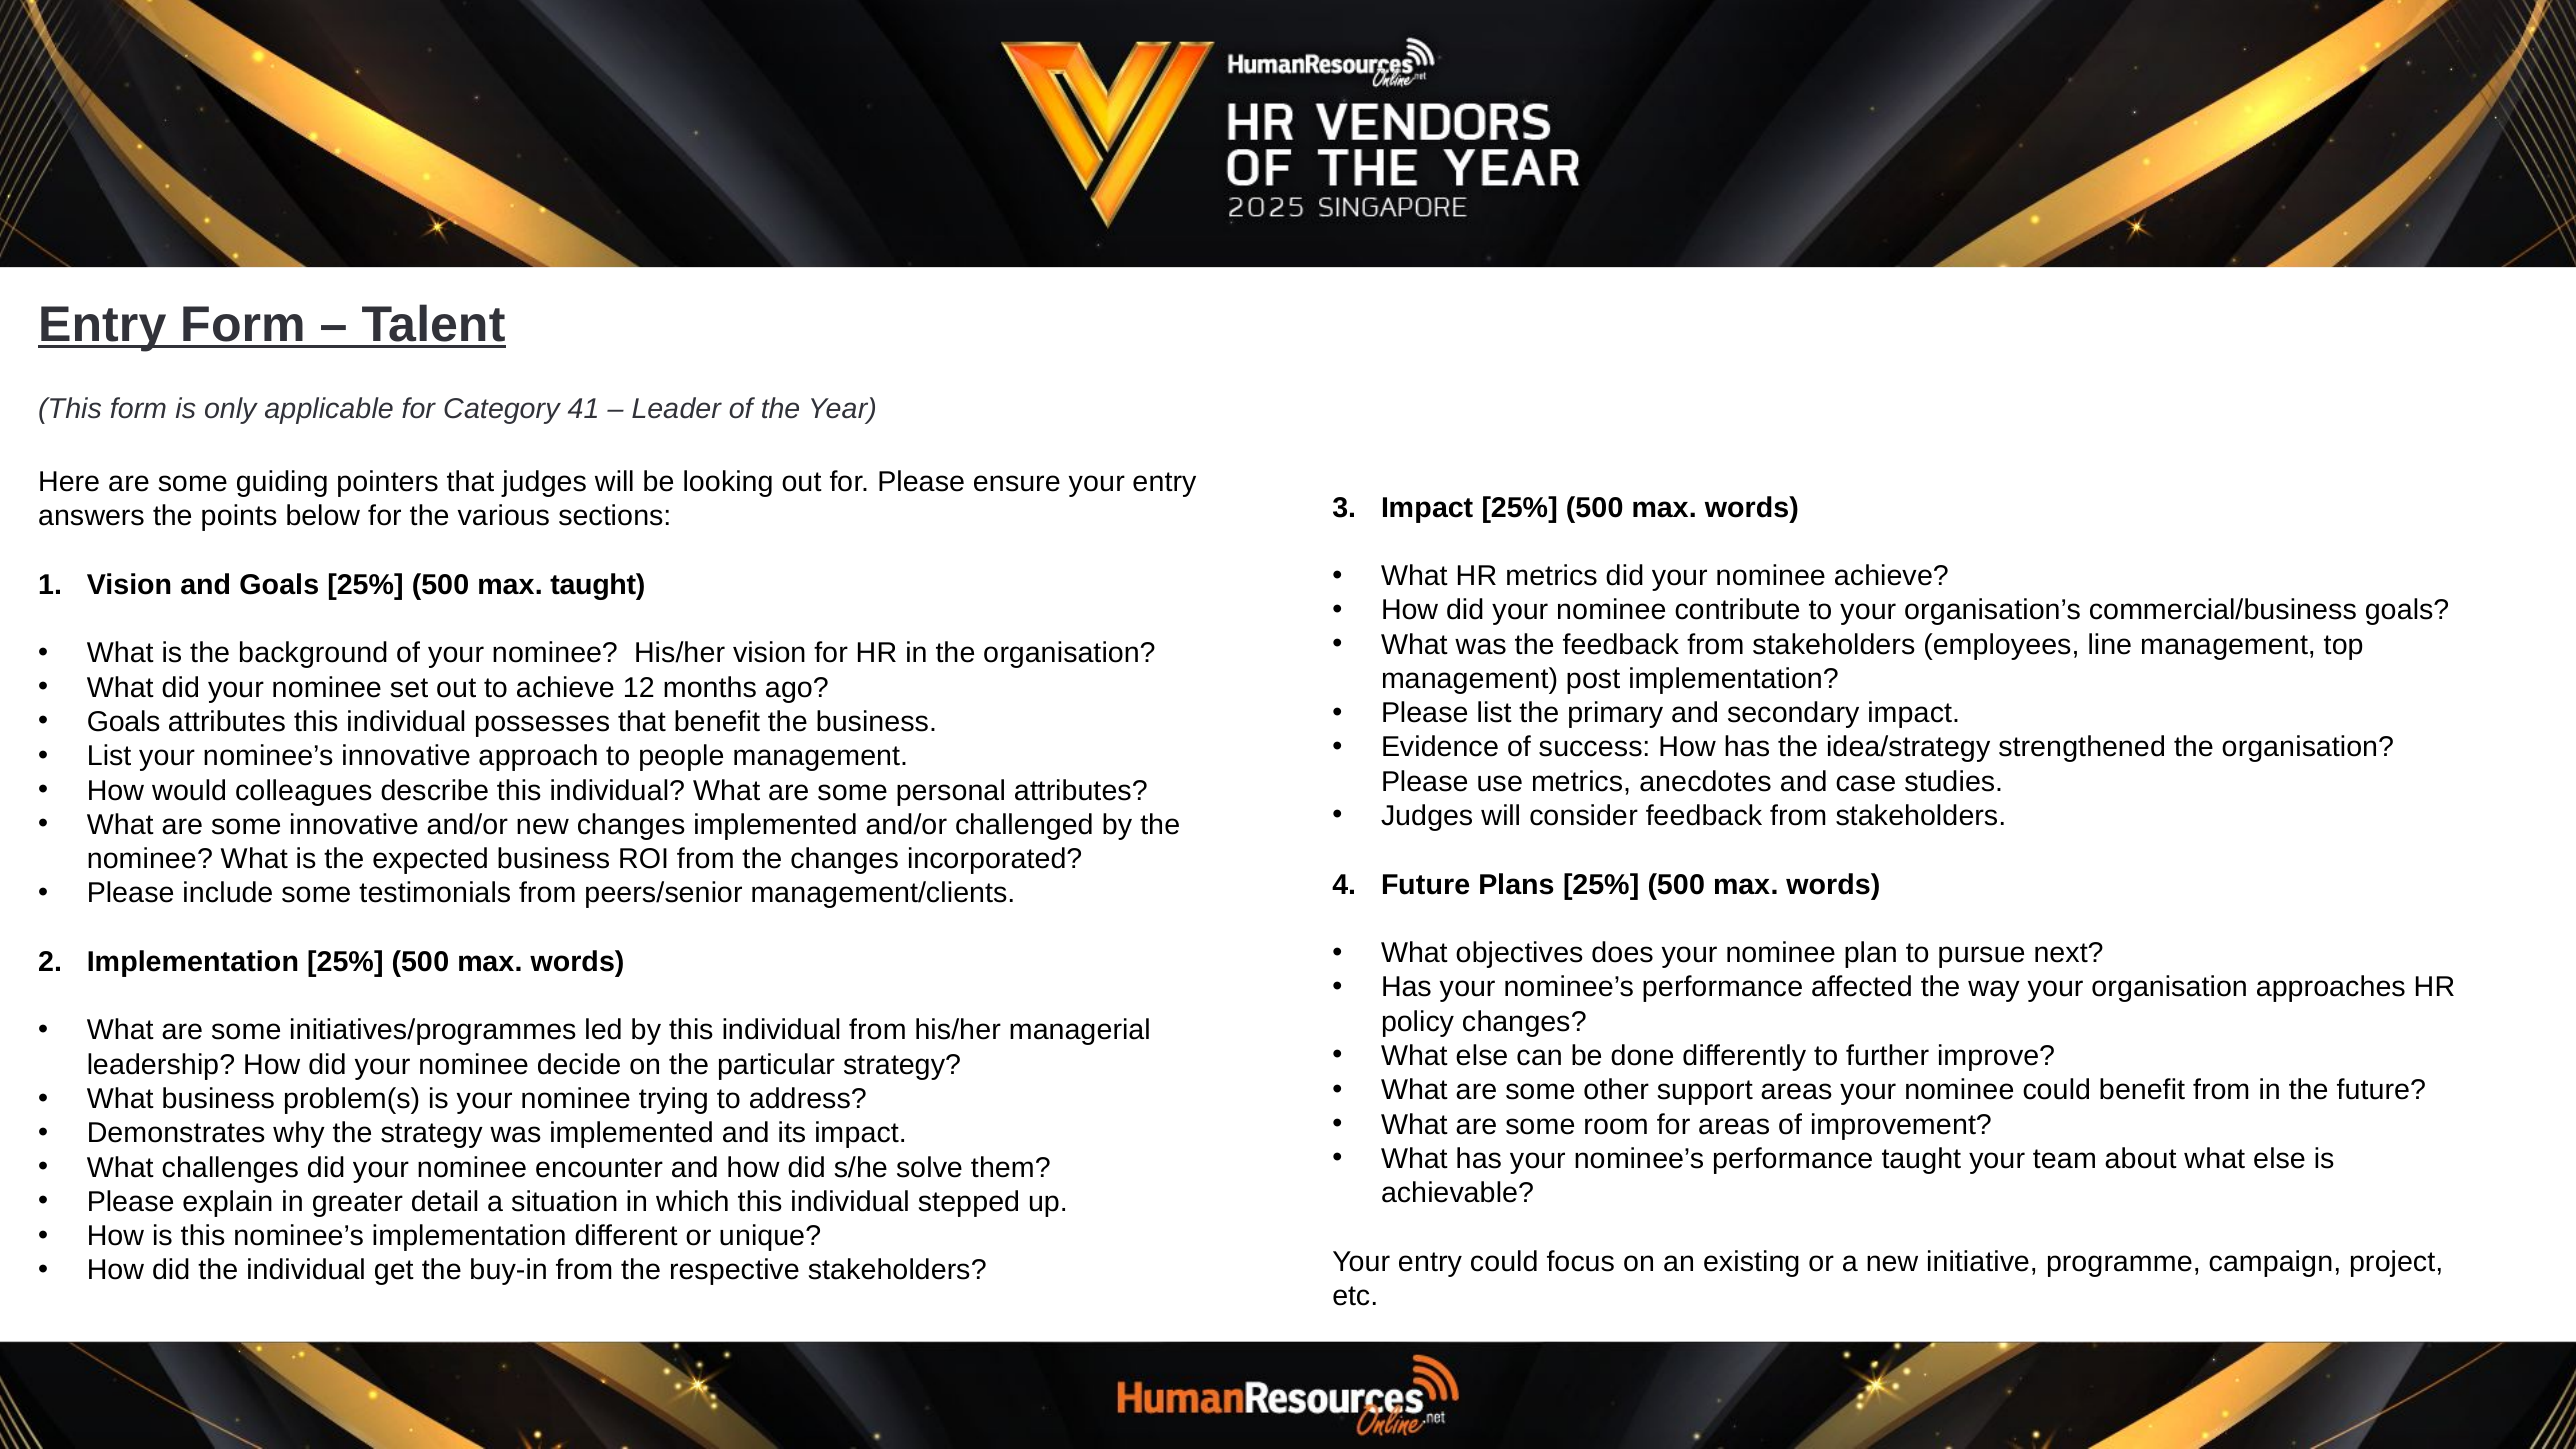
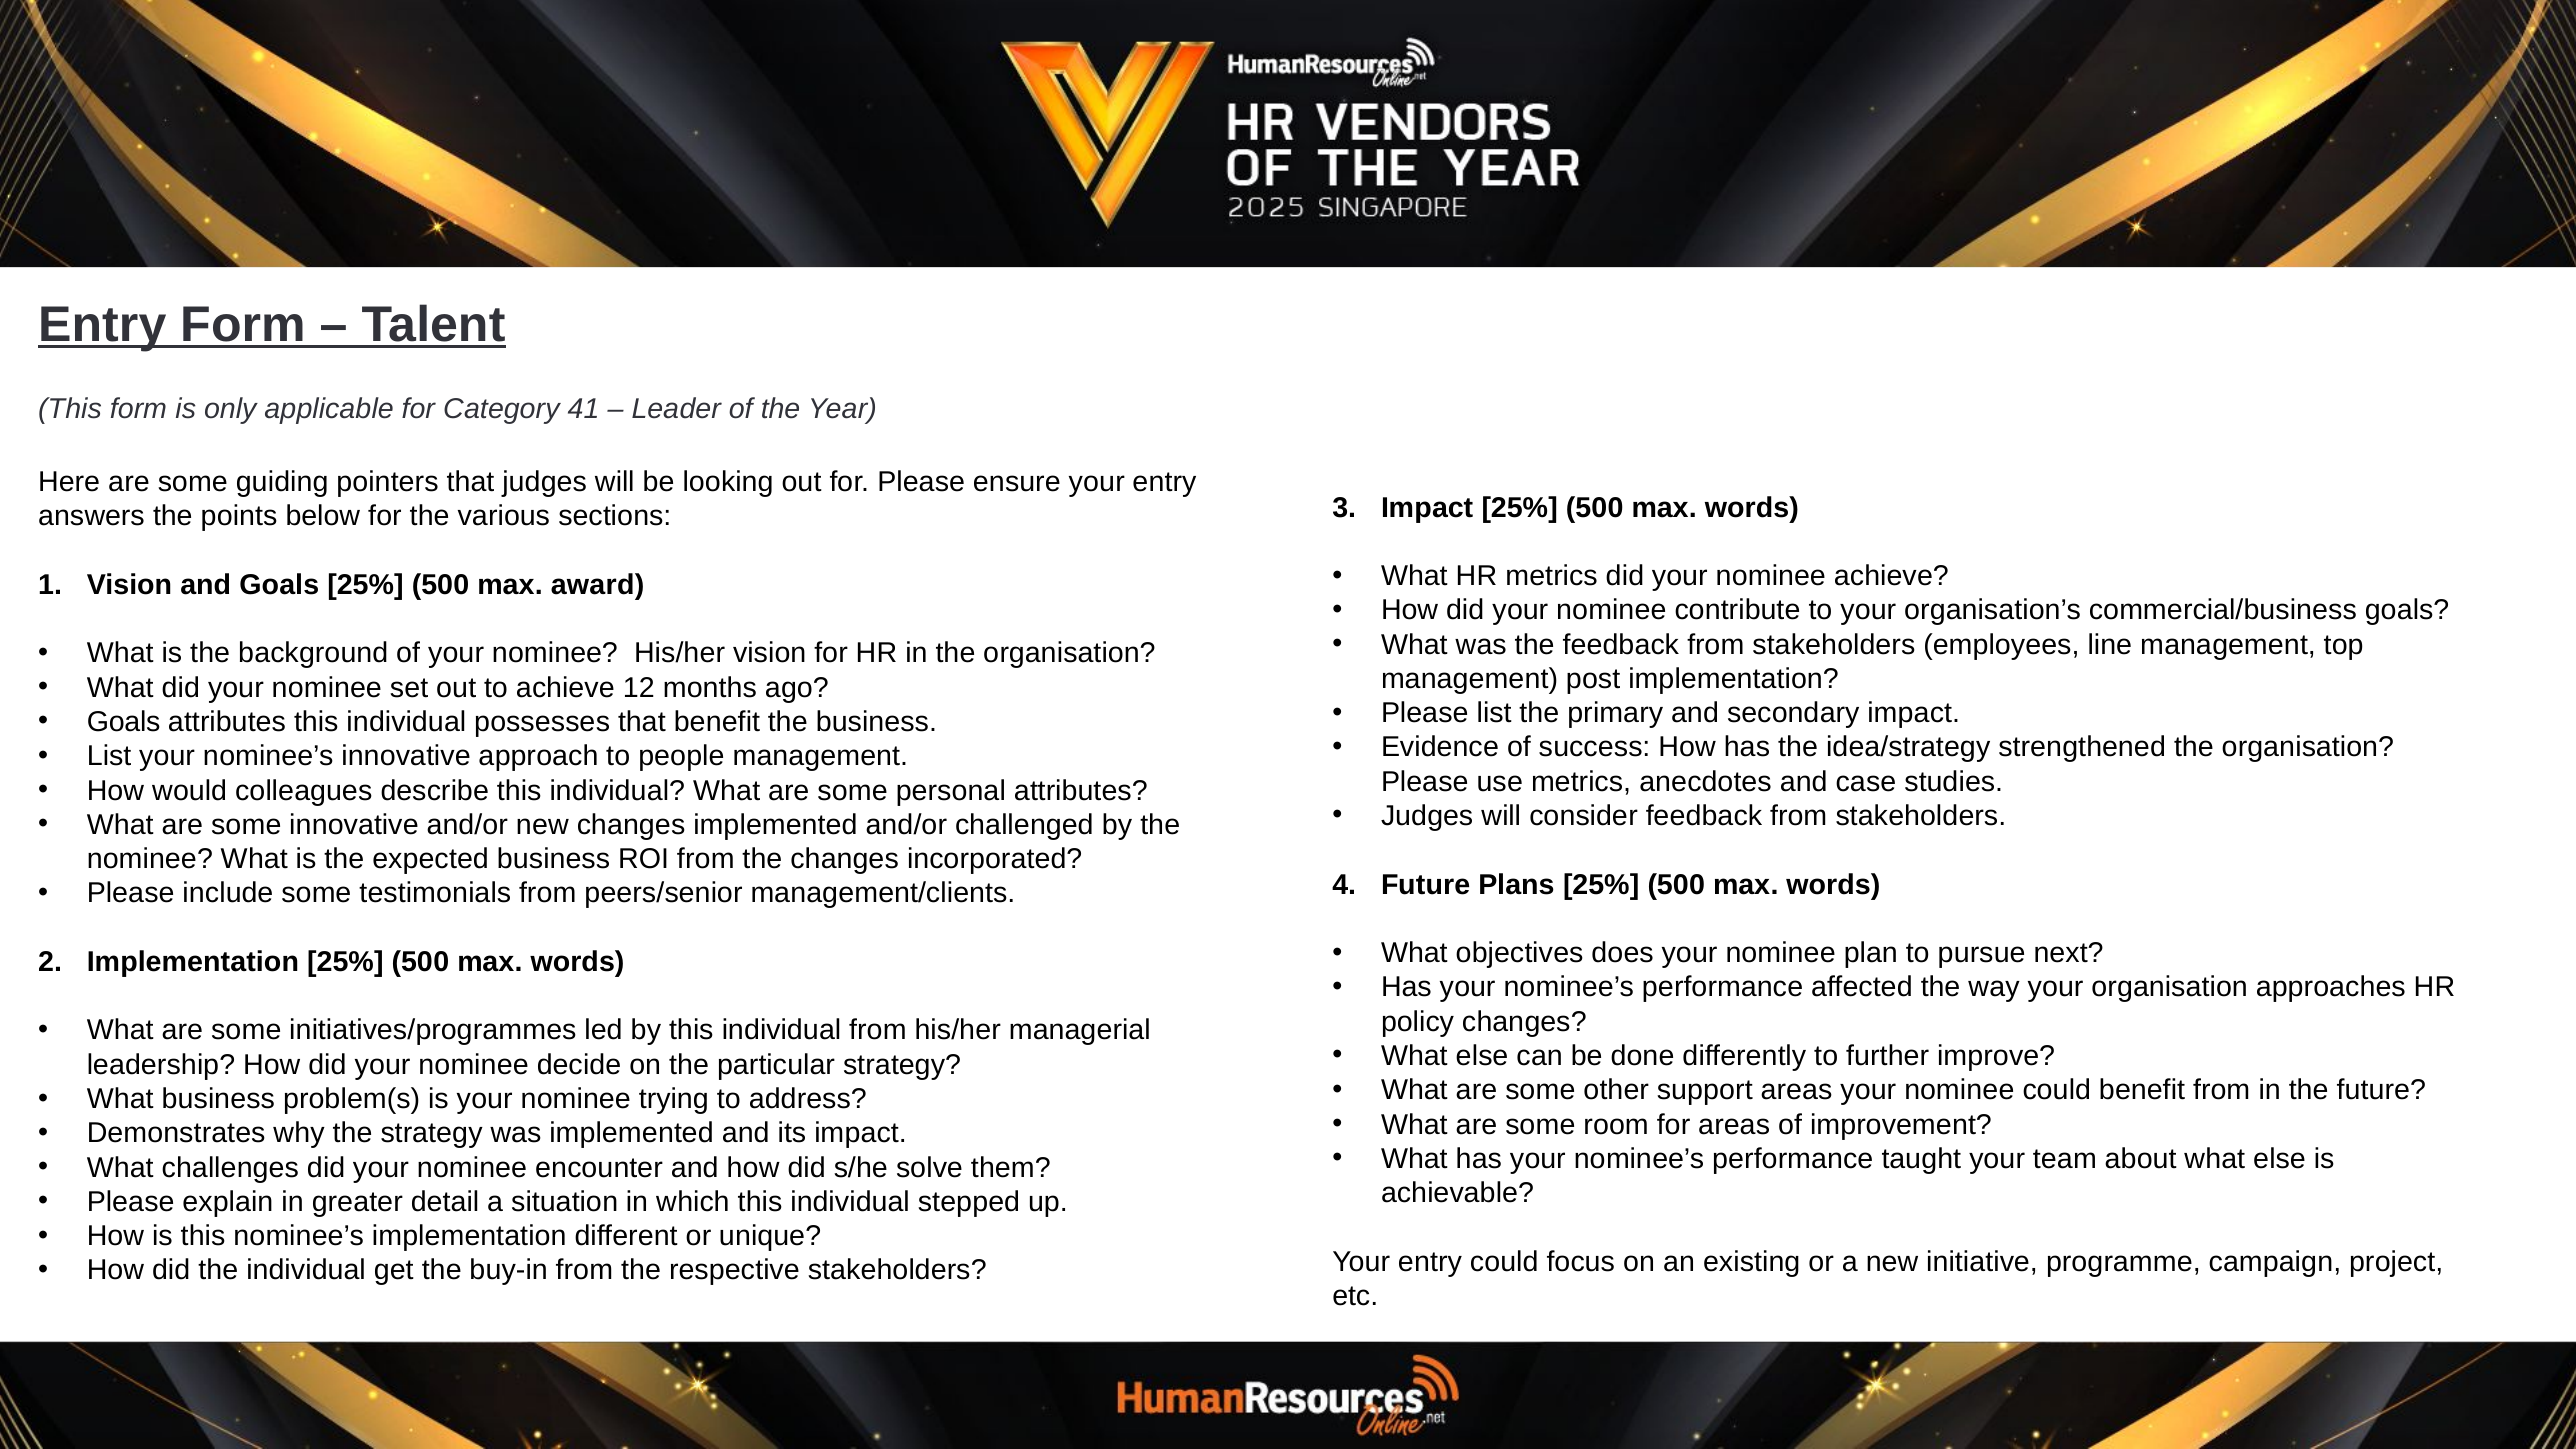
max taught: taught -> award (598, 585)
